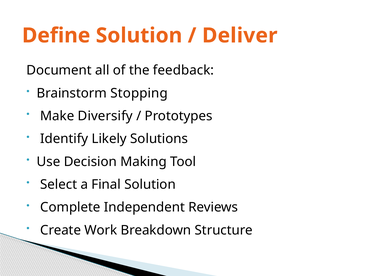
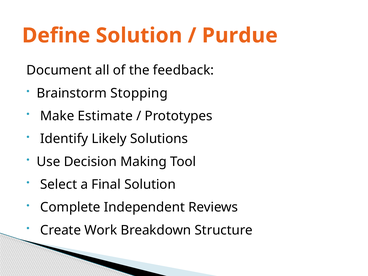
Deliver: Deliver -> Purdue (240, 36)
Diversify: Diversify -> Estimate (105, 116)
